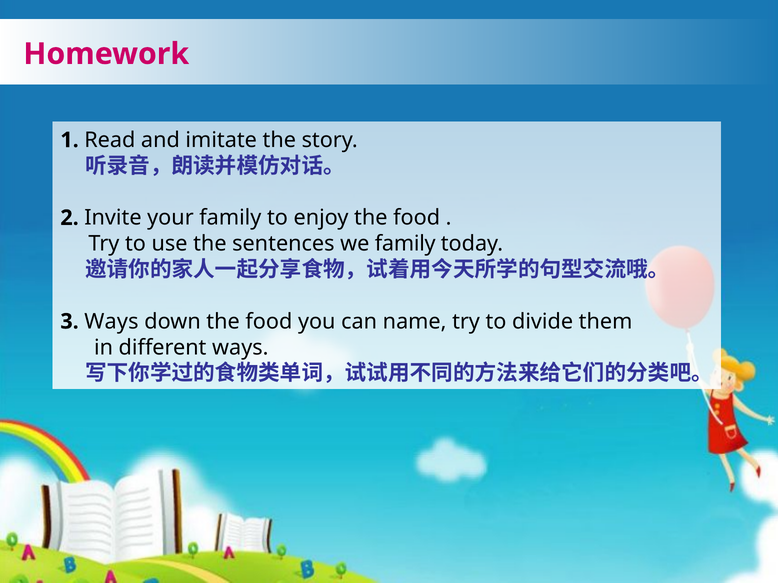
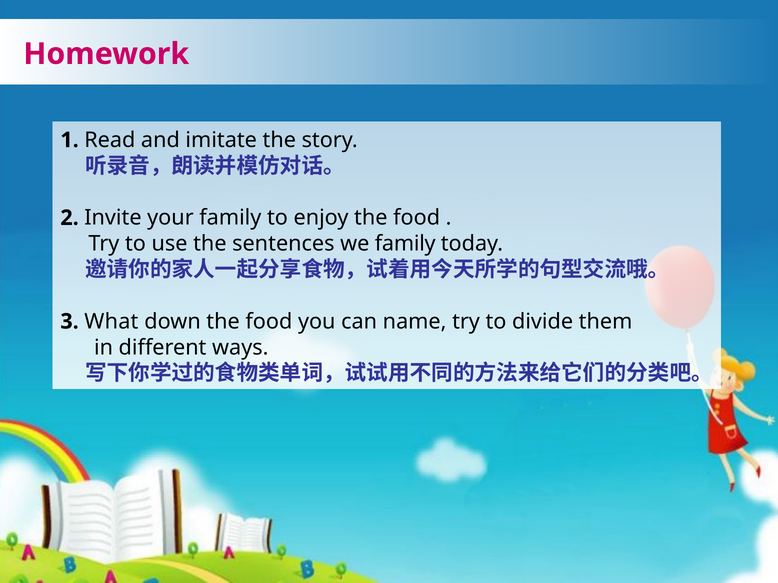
3 Ways: Ways -> What (111, 322)
